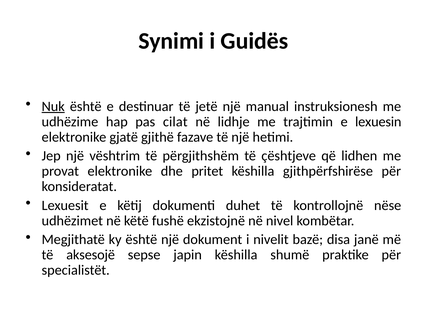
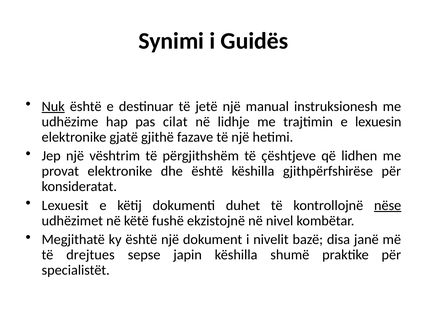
dhe pritet: pritet -> është (207, 171)
nëse underline: none -> present (388, 206)
aksesojë: aksesojë -> drejtues (90, 255)
